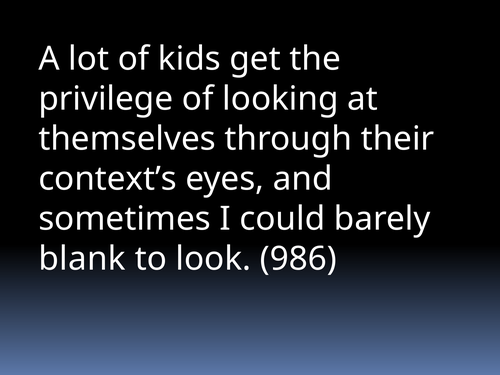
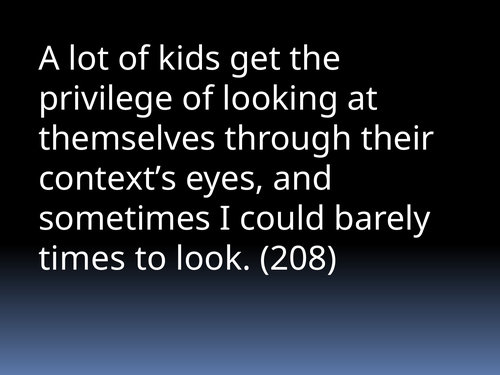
blank: blank -> times (82, 259)
986: 986 -> 208 (298, 259)
